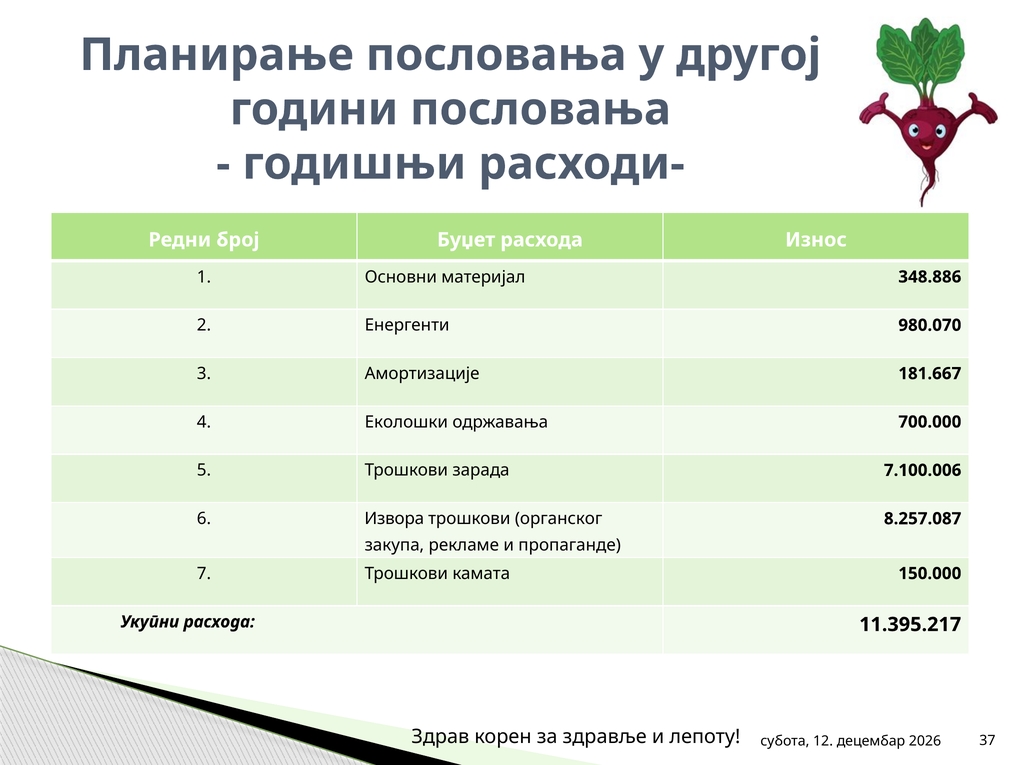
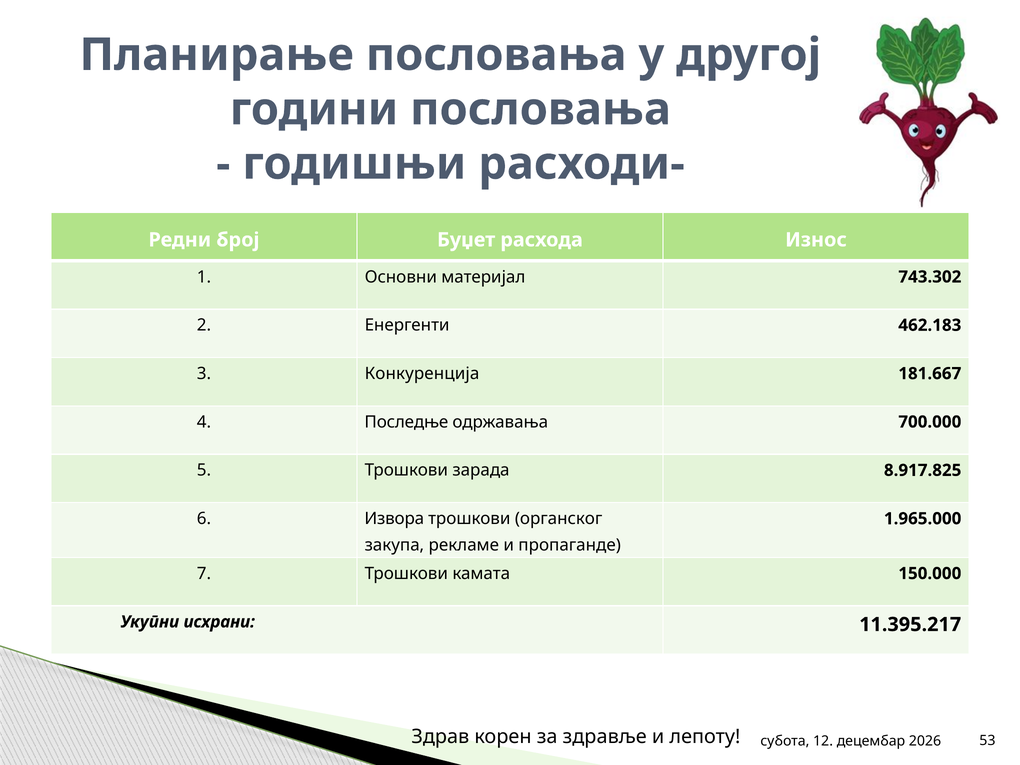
348.886: 348.886 -> 743.302 (930, 277)
980.070: 980.070 -> 462.183 (930, 325)
Амортизације: Амортизације -> Конкуренција (422, 374)
Еколошки: Еколошки -> Последње (406, 422)
7.100.006: 7.100.006 -> 8.917.825 (923, 470)
8.257.087: 8.257.087 -> 1.965.000 (923, 519)
Укупни расхода: расхода -> исхрани (219, 622)
37: 37 -> 53 (987, 741)
